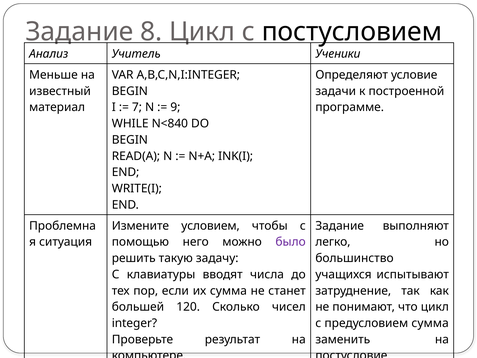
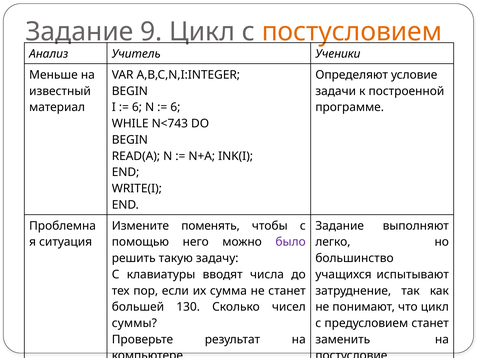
8: 8 -> 9 (151, 32)
постусловием colour: black -> orange (352, 32)
7: 7 -> 6 (137, 107)
9: 9 -> 6 (175, 107)
N<840: N<840 -> N<743 (170, 124)
условием: условием -> поменять (211, 226)
120: 120 -> 130 (188, 307)
integer: integer -> суммы (134, 323)
предусловием сумма: сумма -> станет (430, 323)
